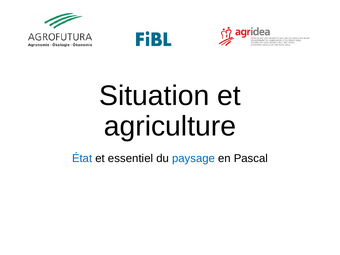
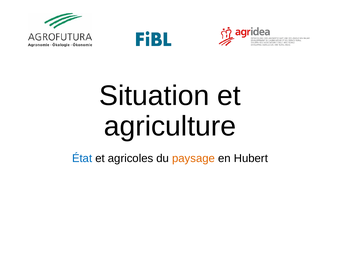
essentiel: essentiel -> agricoles (131, 158)
paysage colour: blue -> orange (194, 158)
Pascal: Pascal -> Hubert (251, 158)
